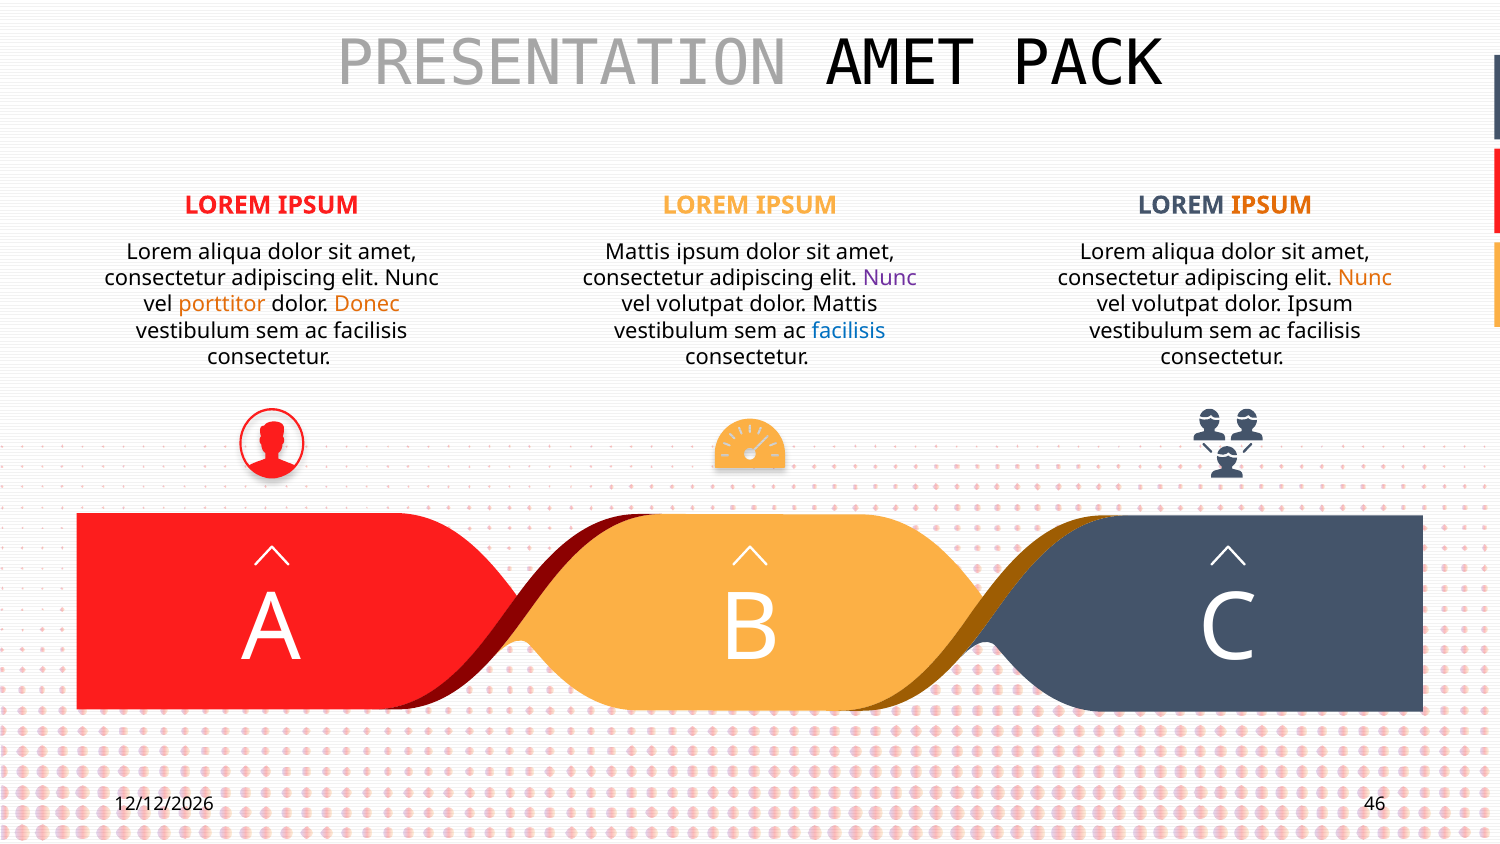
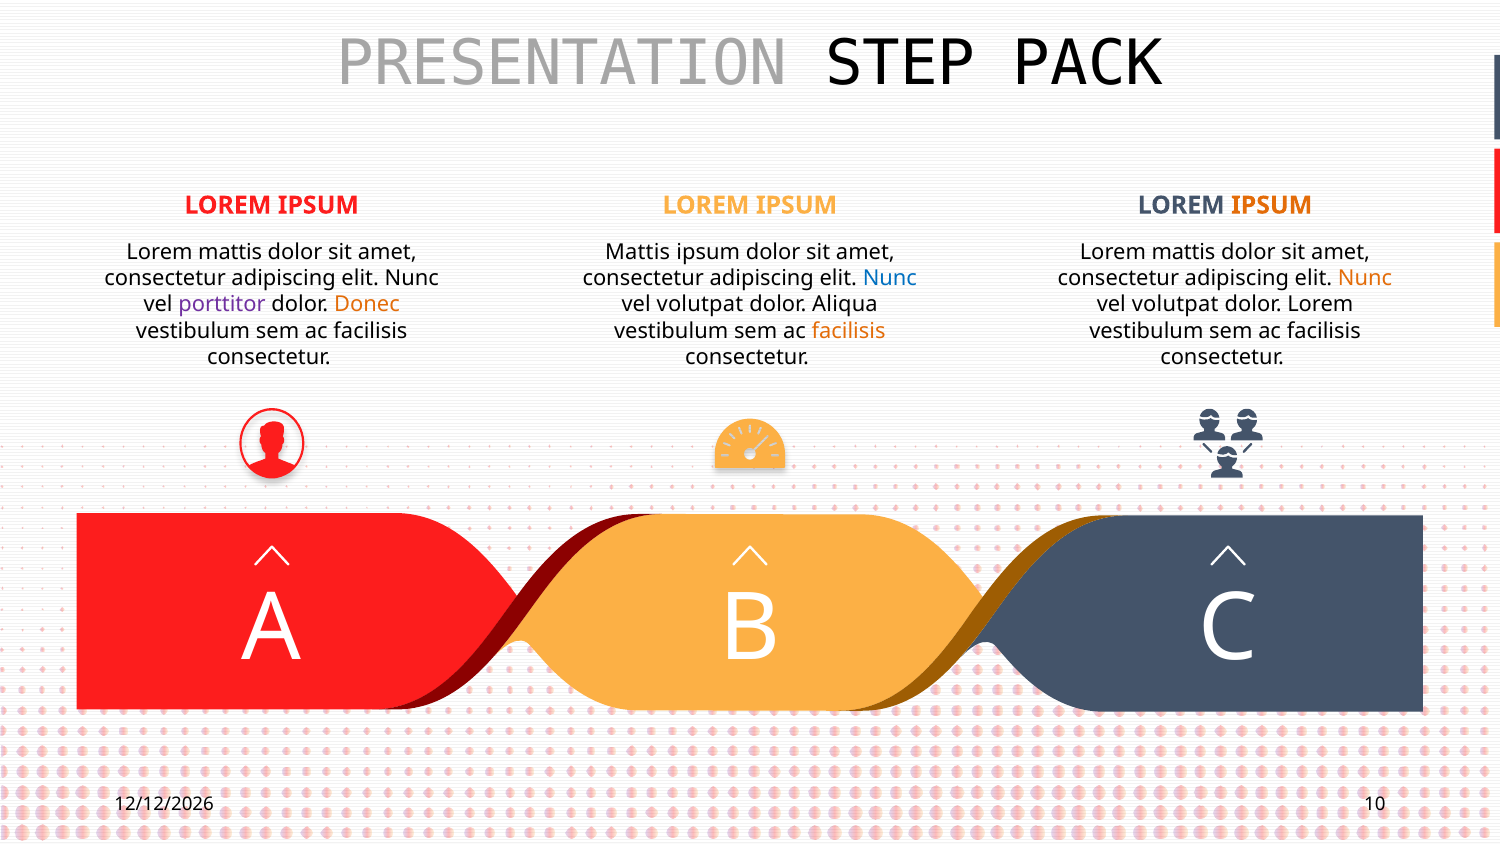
PRESENTATION AMET: AMET -> STEP (900, 64)
aliqua: aliqua -> mattis (230, 252)
aliqua: aliqua -> mattis (1183, 252)
Nunc colour: purple -> blue (890, 278)
porttitor colour: orange -> purple (222, 305)
dolor Mattis: Mattis -> Aliqua (845, 305)
dolor Ipsum: Ipsum -> Lorem (1320, 305)
facilisis colour: blue -> orange (849, 331)
46: 46 -> 10 (1375, 804)
